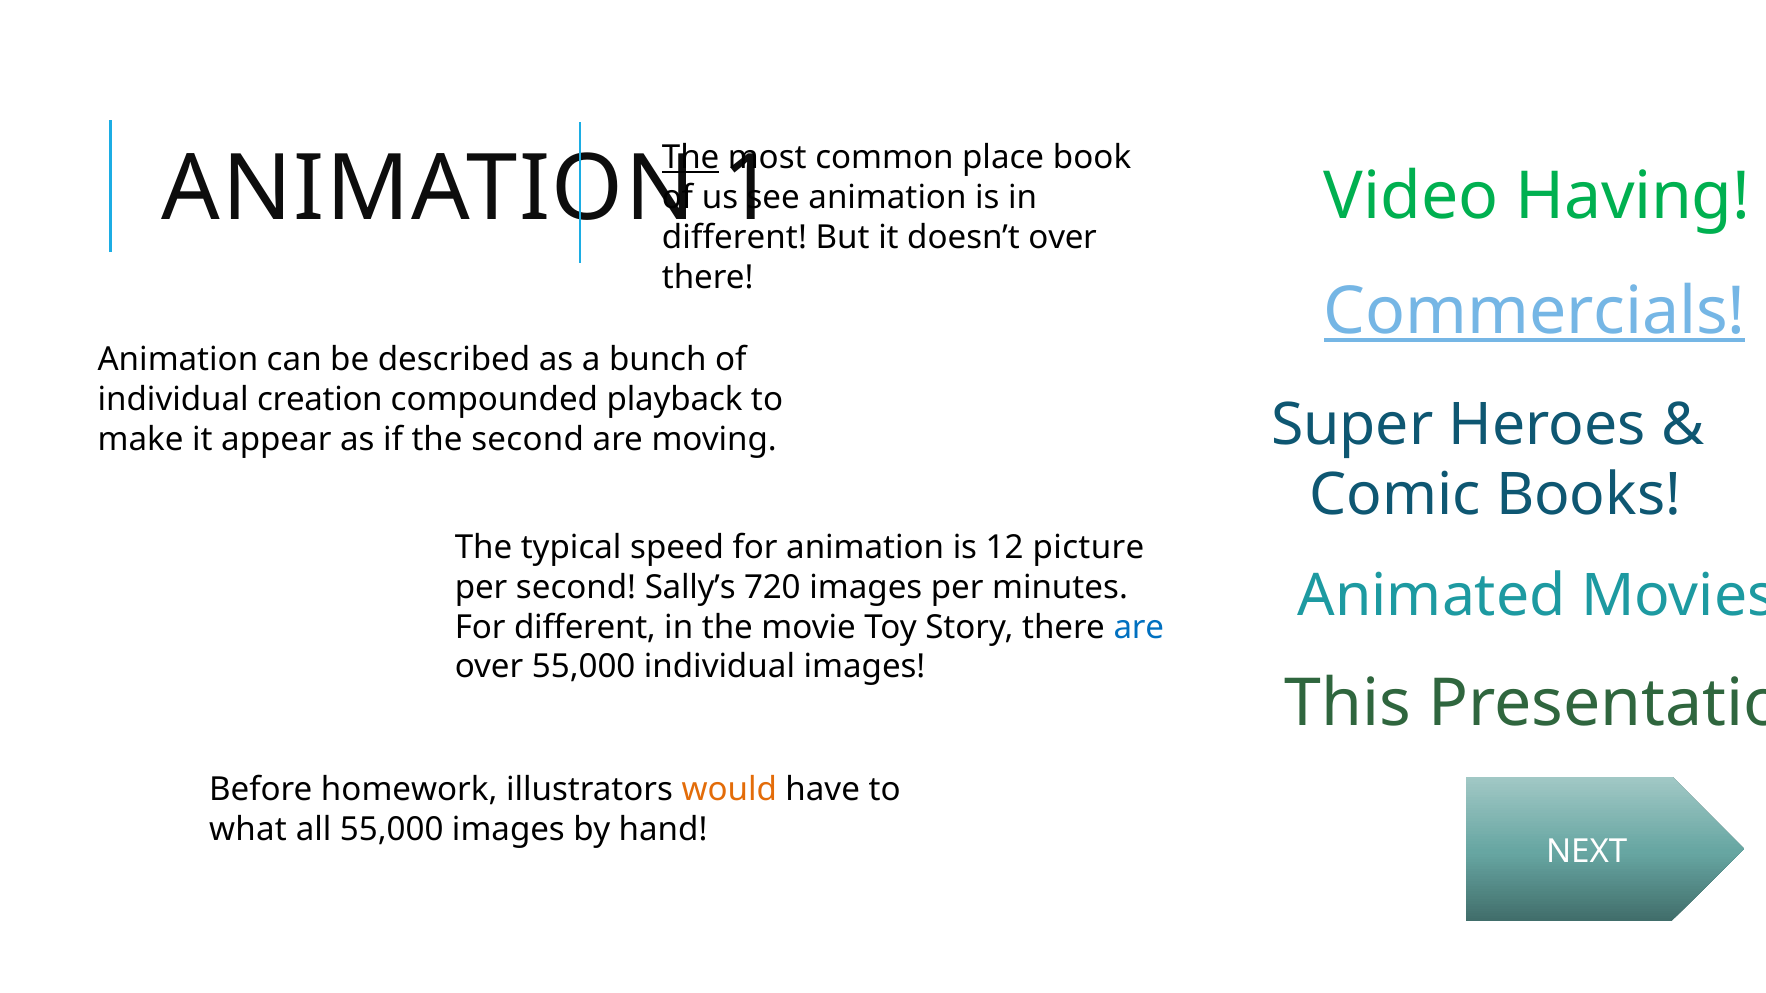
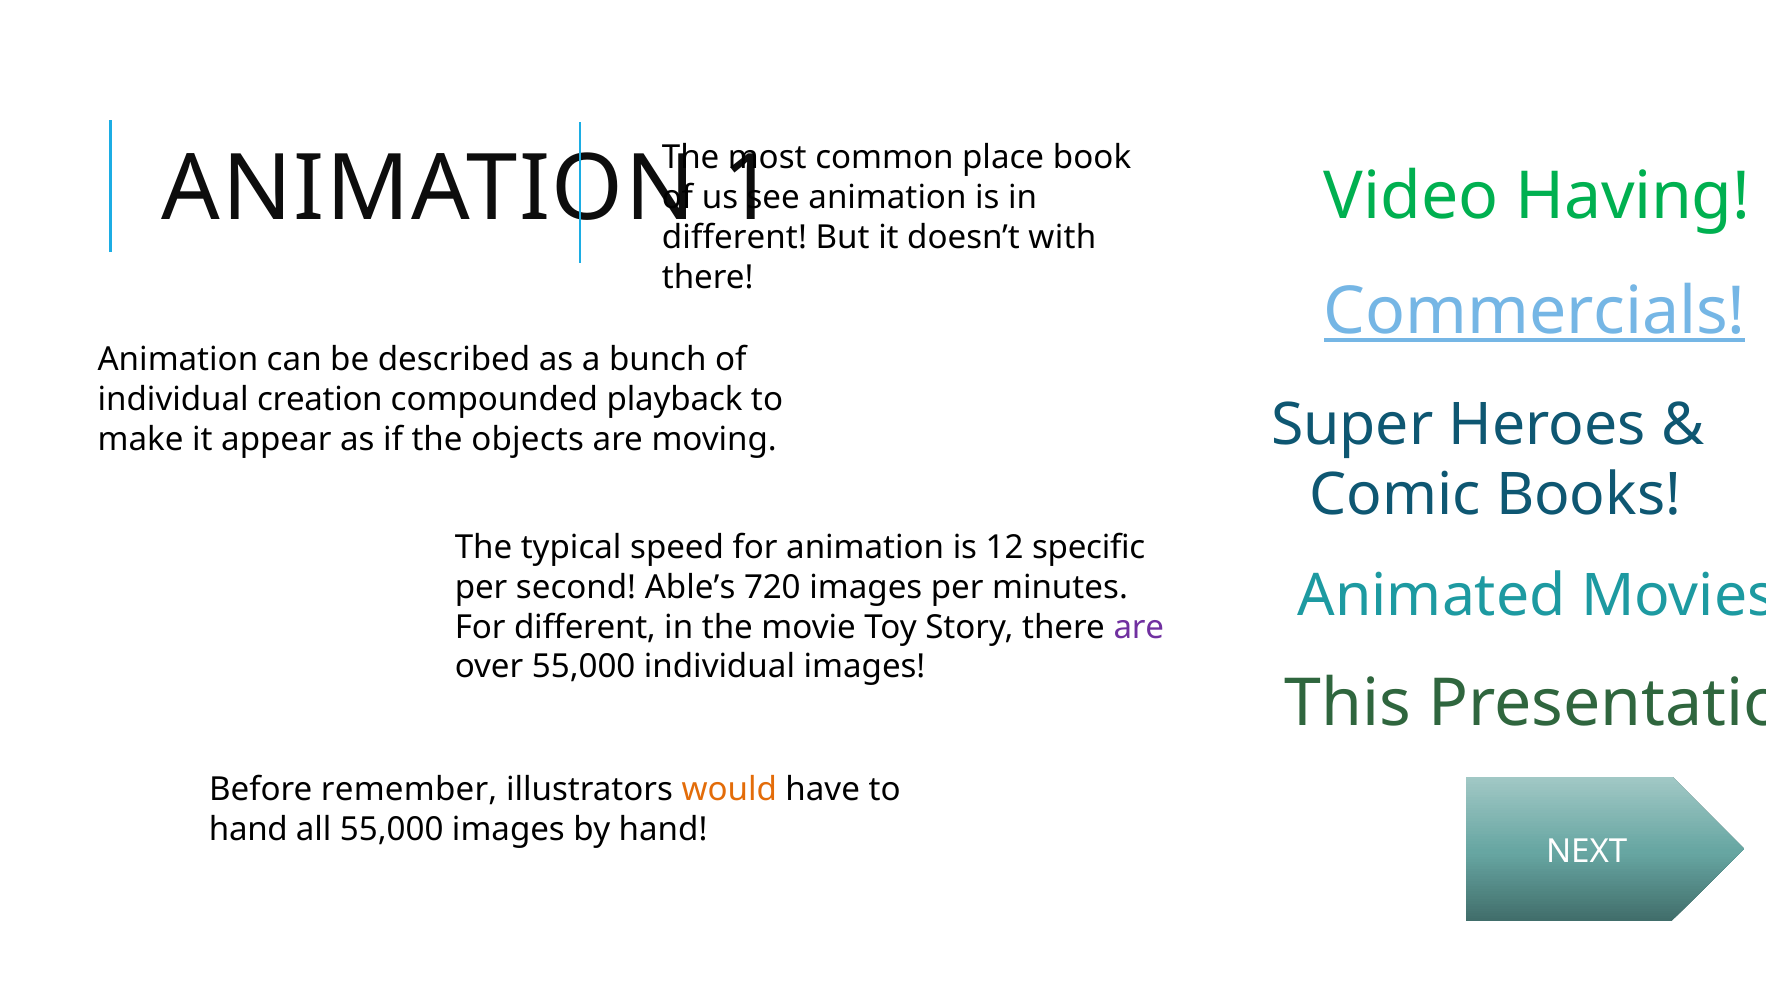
The underline: present -> none (691, 158)
doesn’t over: over -> with (1062, 238)
the second: second -> objects (528, 439)
picture: picture -> specific (1089, 548)
Sally’s: Sally’s -> Able’s (690, 588)
are colour: blue -> purple (1139, 627)
homework: homework -> remember (409, 790)
what: what -> hand (248, 830)
